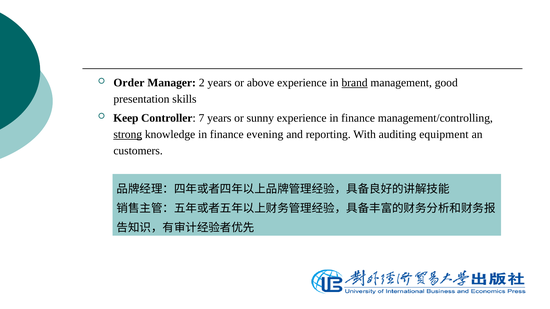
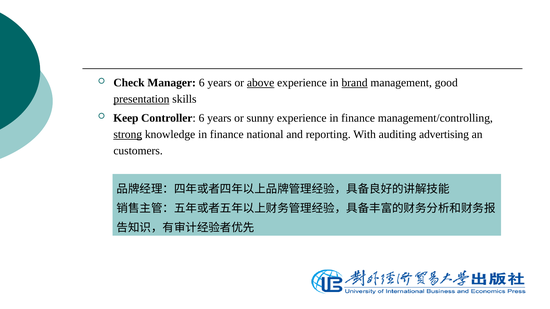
Order: Order -> Check (129, 83)
Manager 2: 2 -> 6 (202, 83)
above underline: none -> present (261, 83)
presentation underline: none -> present (141, 99)
Controller 7: 7 -> 6 (201, 118)
evening: evening -> national (265, 135)
equipment: equipment -> advertising (444, 135)
